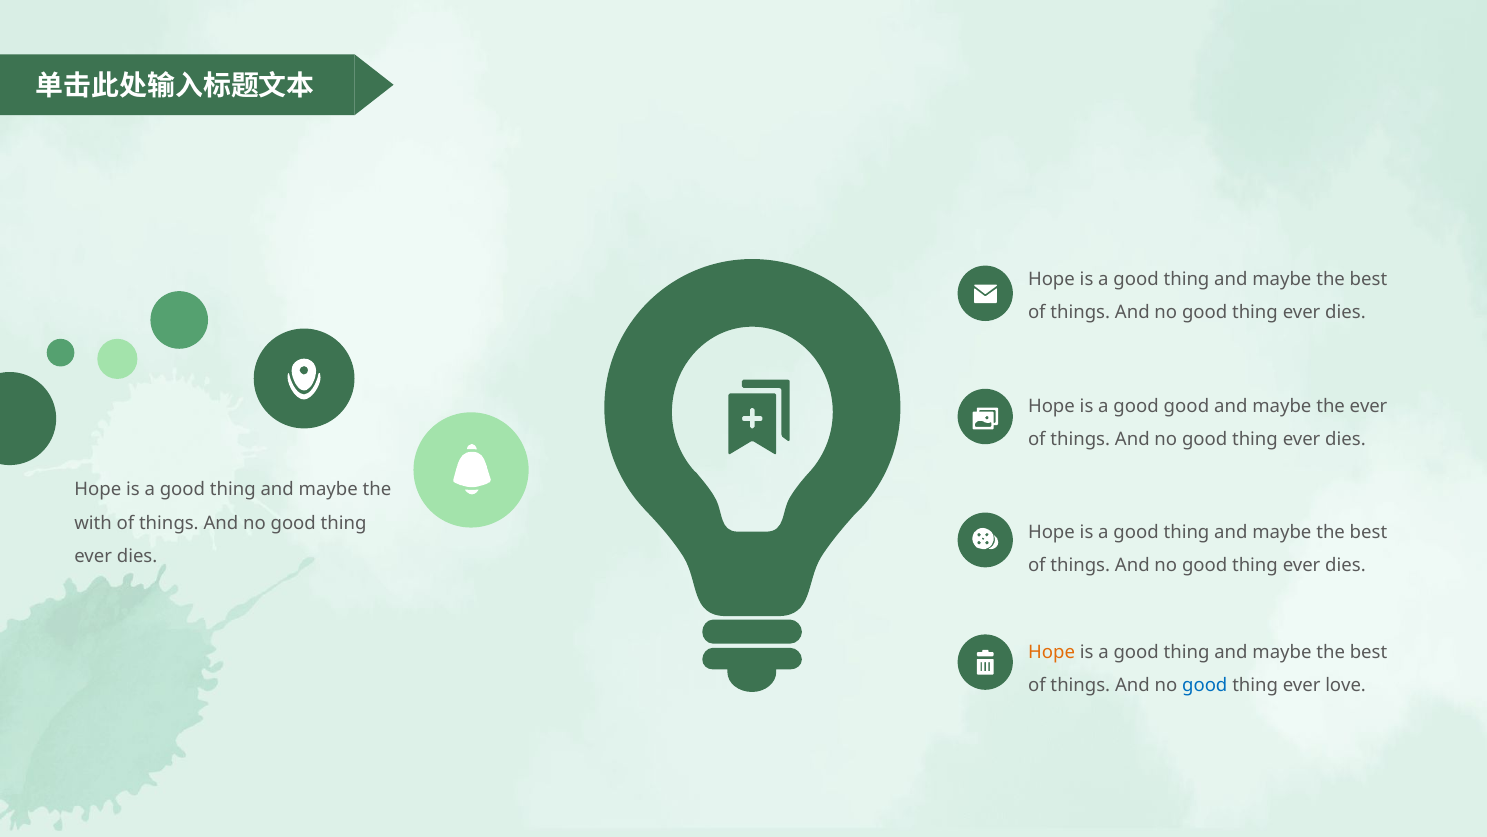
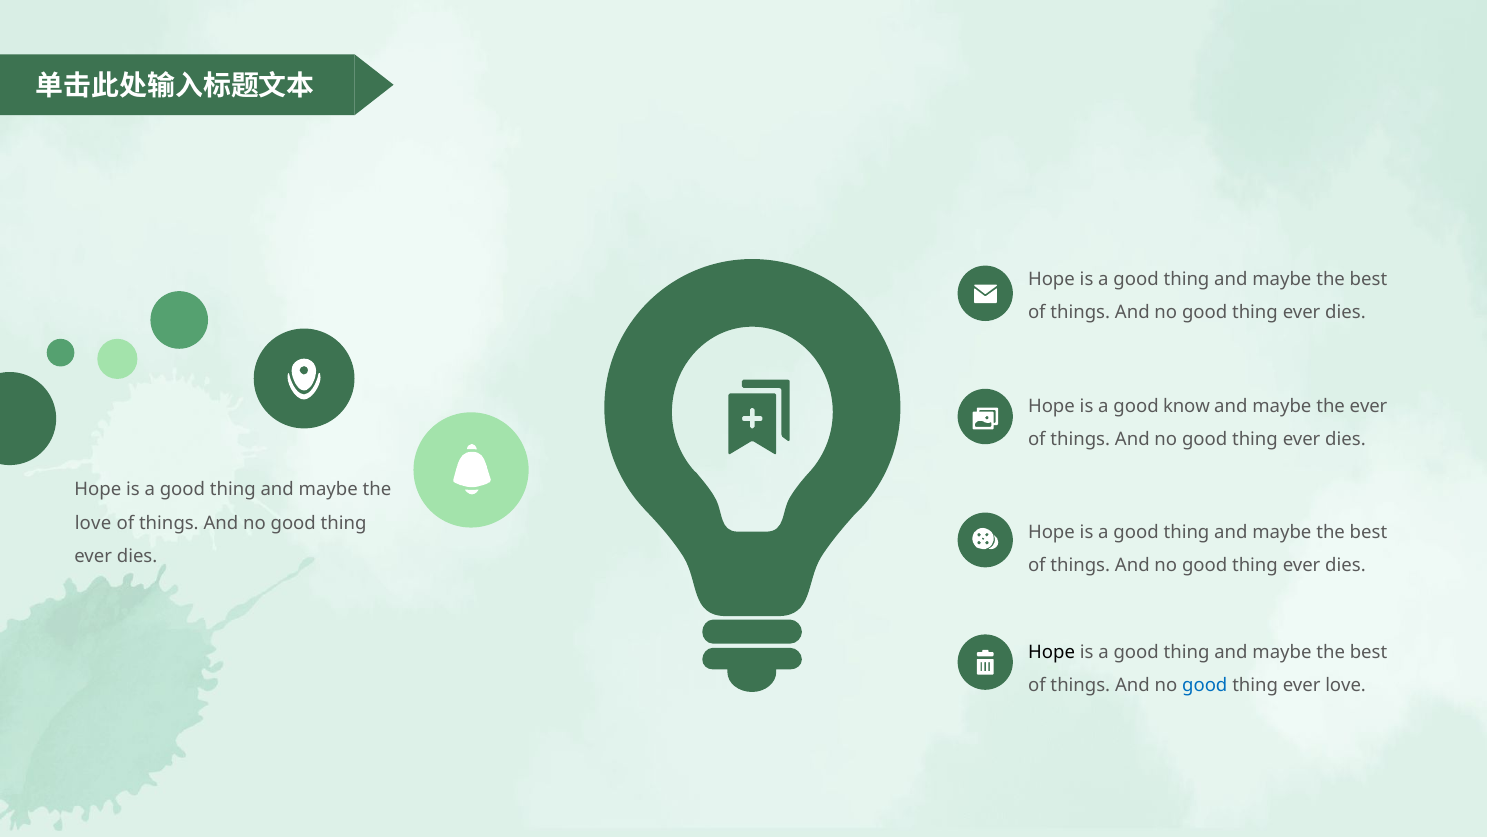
good good: good -> know (1187, 406)
with: with -> love (93, 523)
Hope colour: orange -> black (1052, 652)
